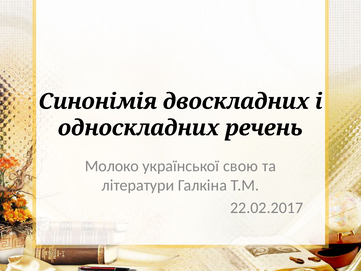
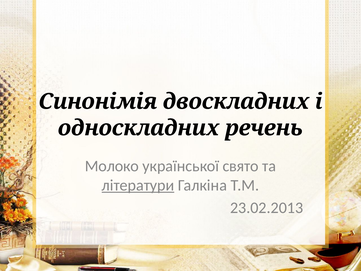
свою: свою -> свято (241, 166)
літератури underline: none -> present (138, 185)
22.02.2017: 22.02.2017 -> 23.02.2013 (267, 208)
